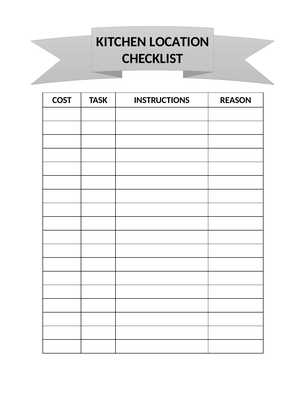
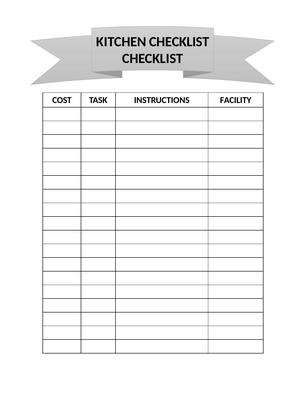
KITCHEN LOCATION: LOCATION -> CHECKLIST (179, 42)
REASON: REASON -> FACILITY (236, 100)
